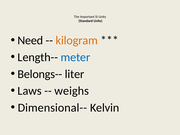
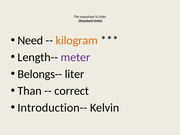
meter colour: blue -> purple (75, 57)
Laws: Laws -> Than (30, 91)
weighs: weighs -> correct (72, 91)
Dimensional--: Dimensional-- -> Introduction-- (52, 108)
